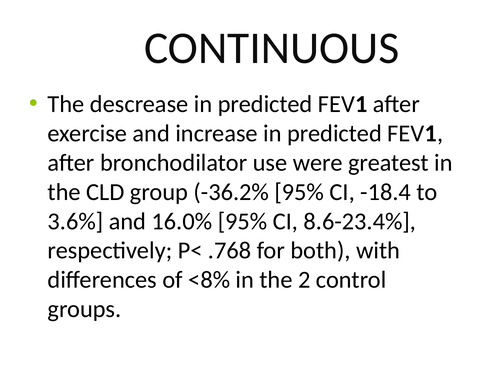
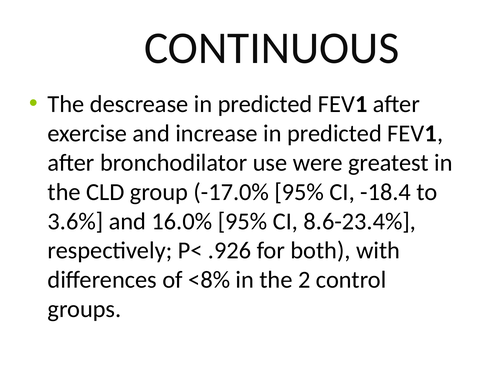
-36.2%: -36.2% -> -17.0% (231, 192)
.768: .768 -> .926 (230, 251)
